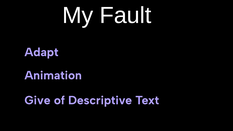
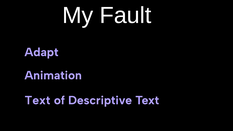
Give: Give -> Text (37, 100)
